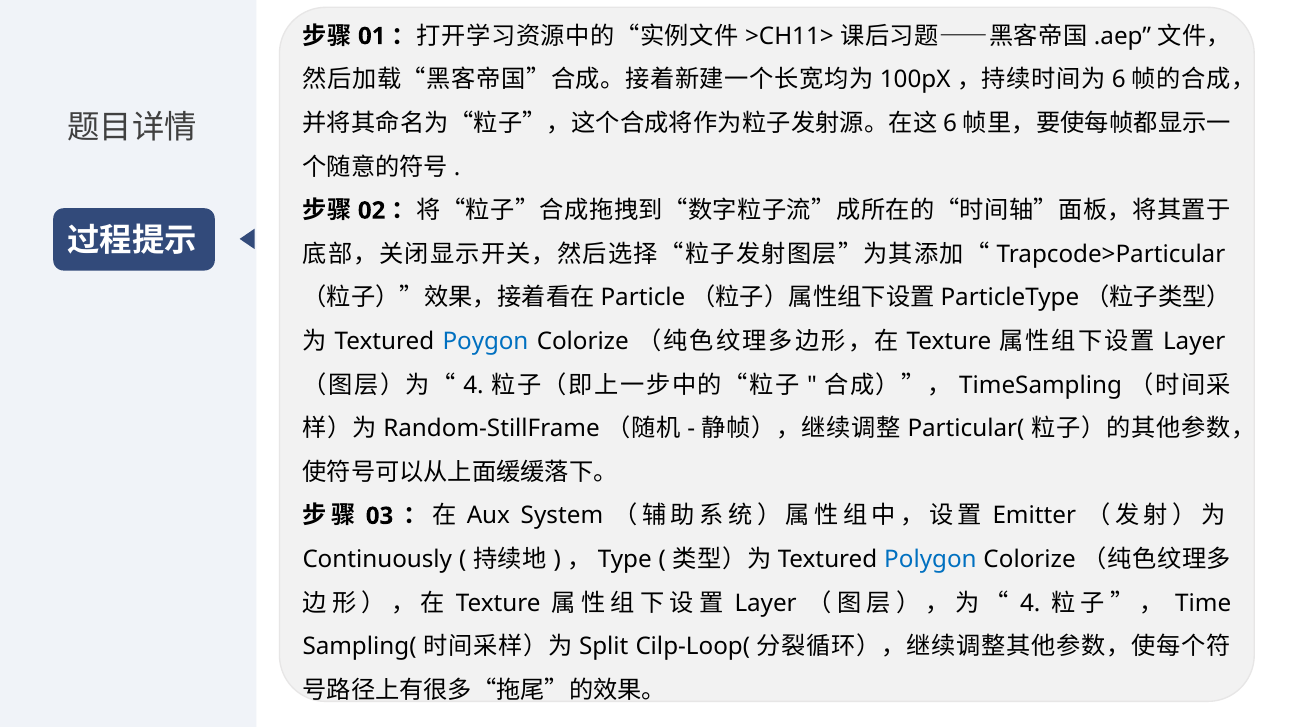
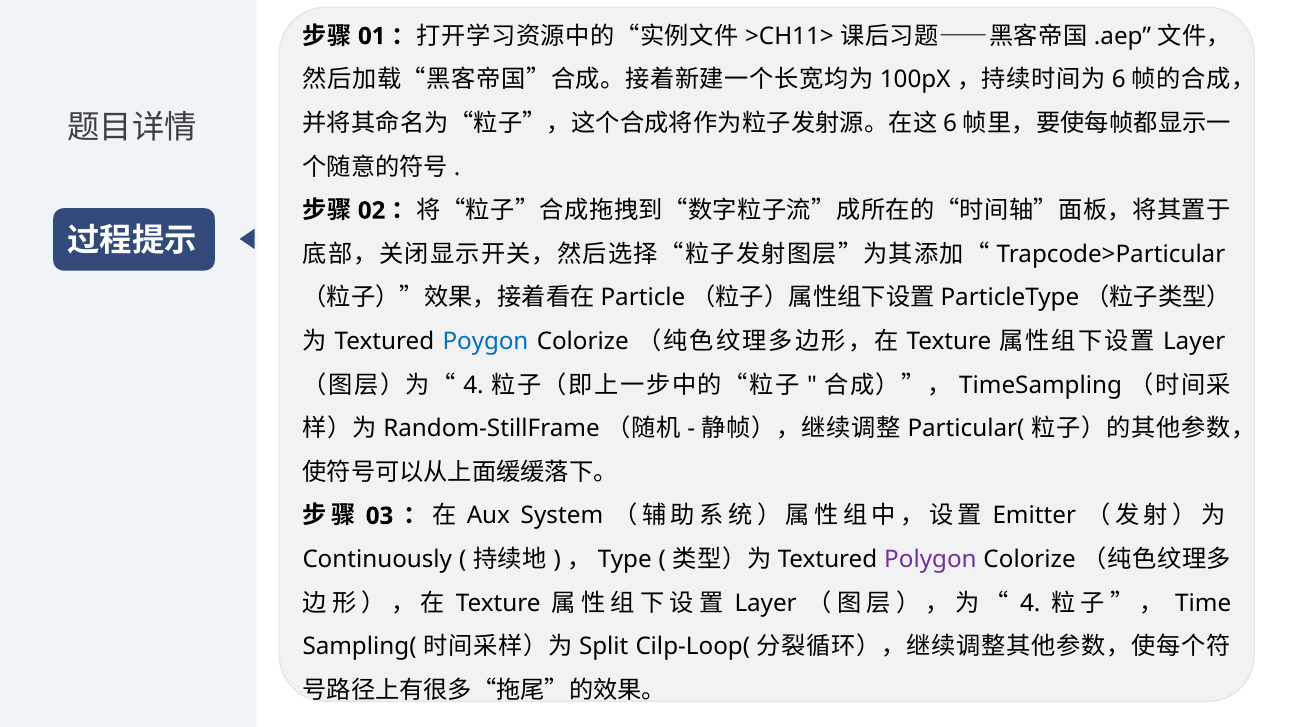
Polygon colour: blue -> purple (930, 560)
